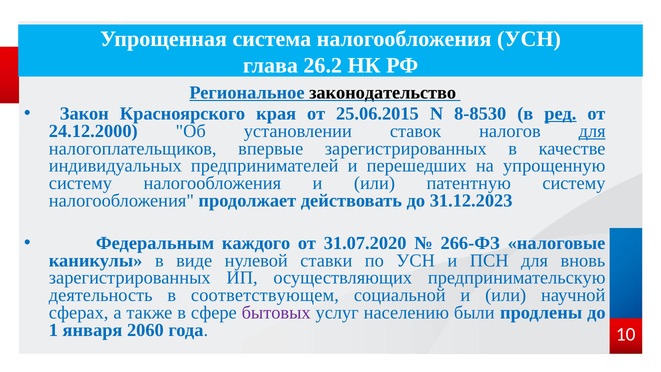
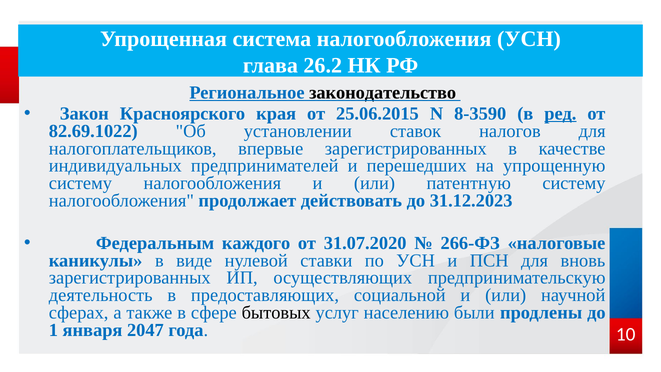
8-8530: 8-8530 -> 8-3590 (480, 114)
24.12.2000: 24.12.2000 -> 82.69.1022 (93, 131)
для underline: present -> none (592, 131)
соответствующем: соответствующем -> предоставляющих (265, 295)
бытовых colour: purple -> black (276, 313)
2060: 2060 -> 2047 (145, 330)
